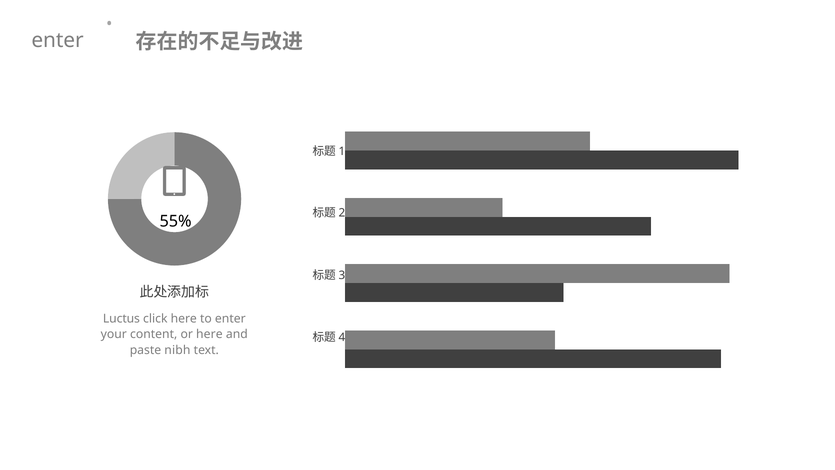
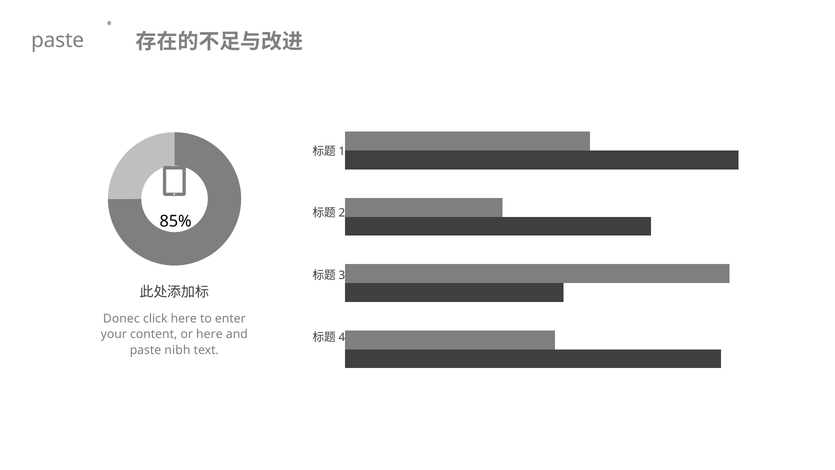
enter: enter -> paste (58, 40)
55%: 55% -> 85% (176, 221)
Luctus: Luctus -> Donec (121, 319)
